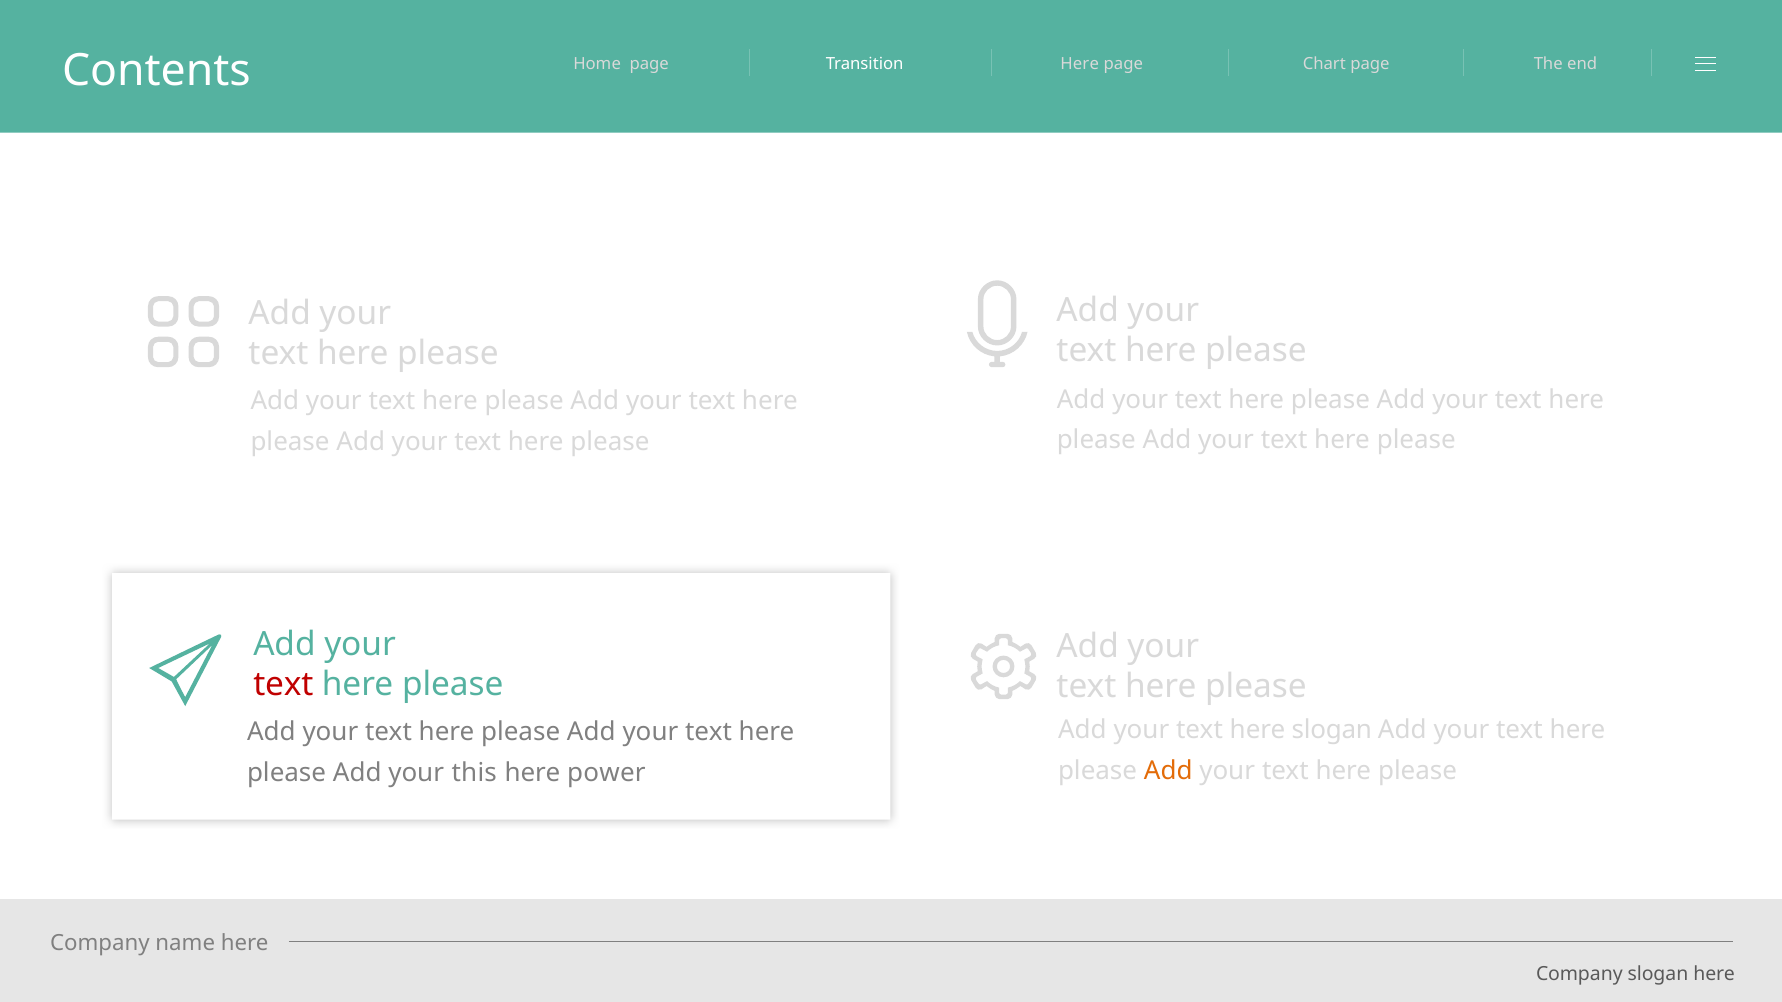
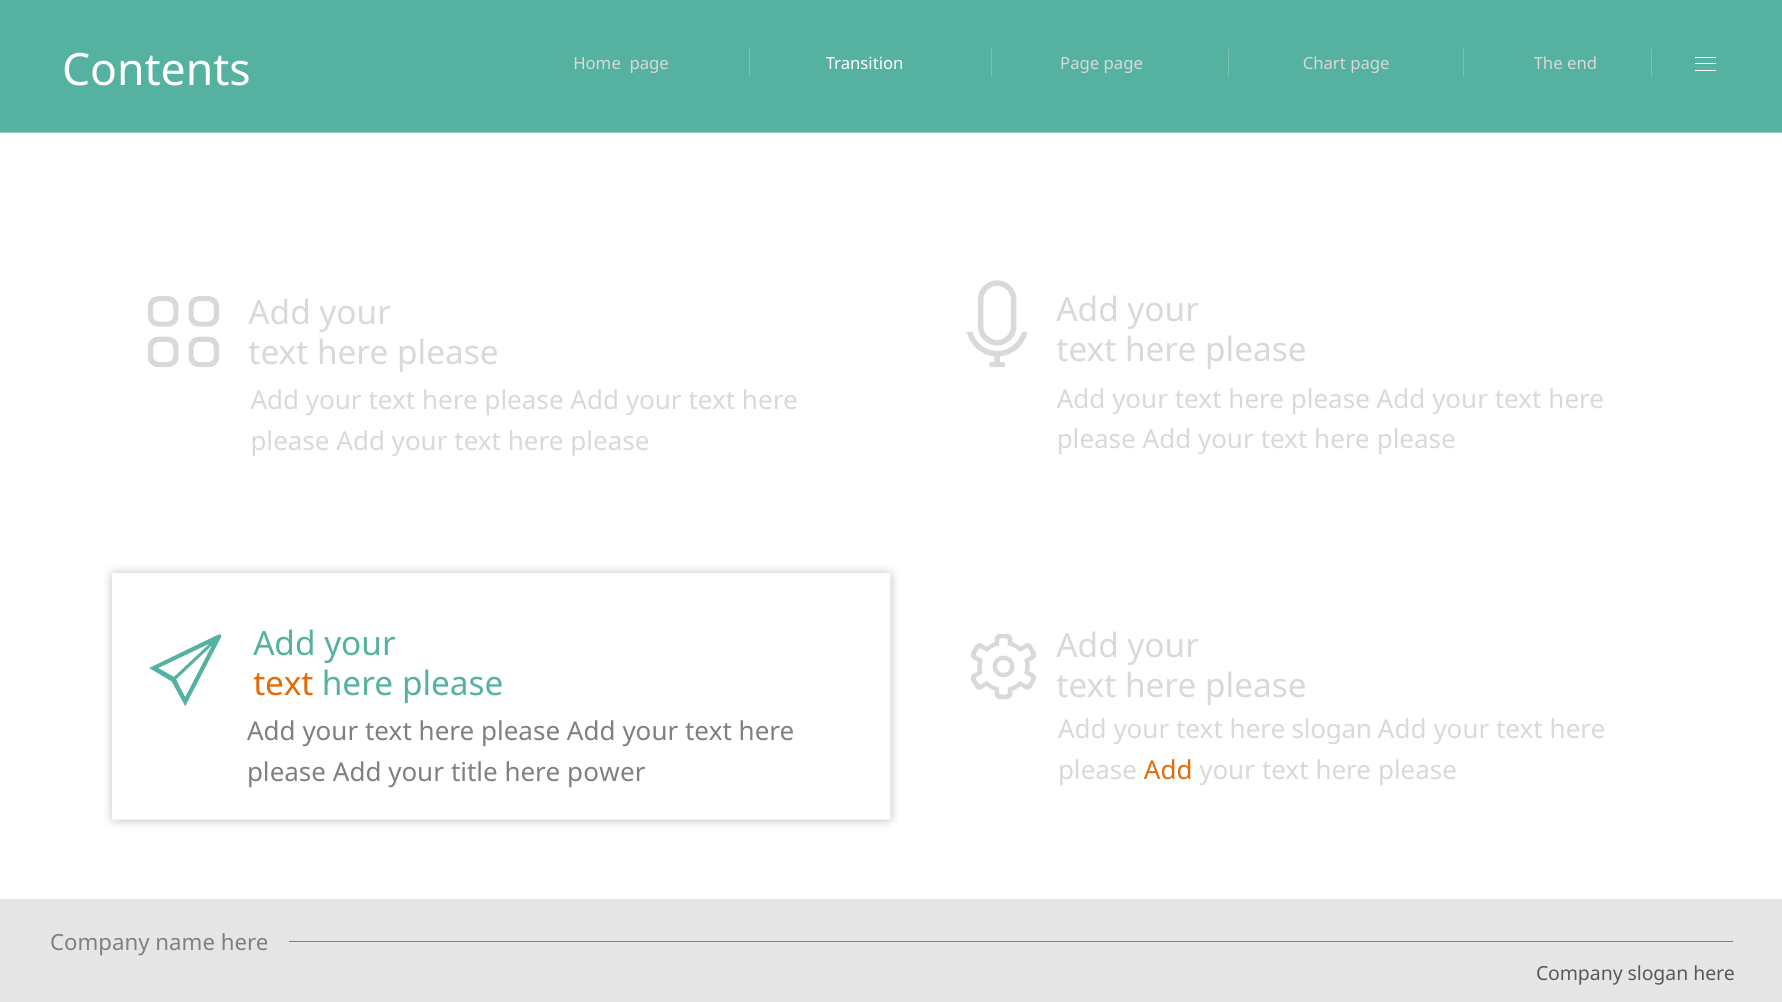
Transition Here: Here -> Page (1080, 64)
text colour: red -> orange (283, 684)
this: this -> title (474, 773)
